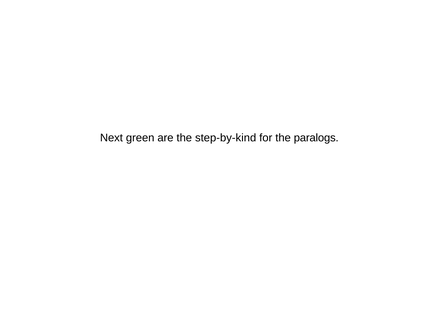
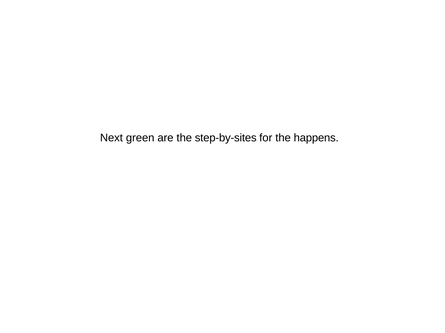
step-by-kind: step-by-kind -> step-by-sites (226, 138)
paralogs: paralogs -> happens (316, 138)
